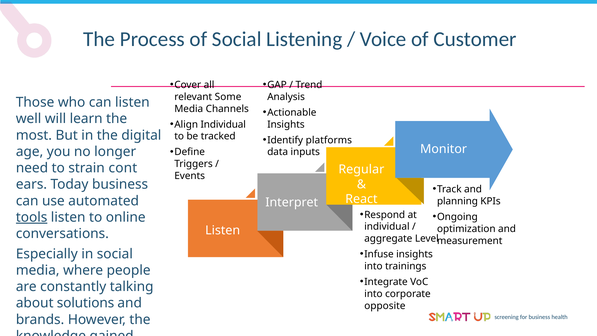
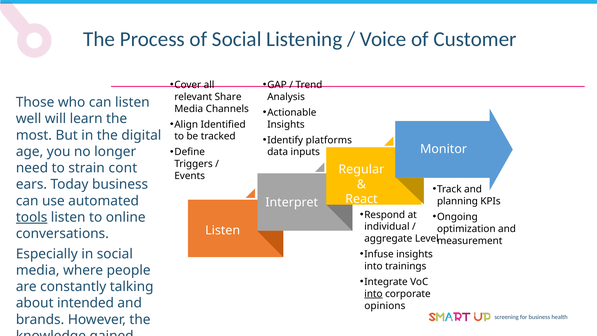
Some: Some -> Share (228, 97)
Align Individual: Individual -> Identified (223, 124)
into underline: none -> present (373, 294)
solutions: solutions -> intended (86, 303)
opposite: opposite -> opinions (385, 306)
